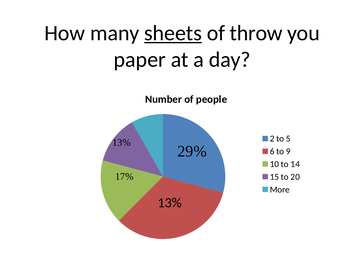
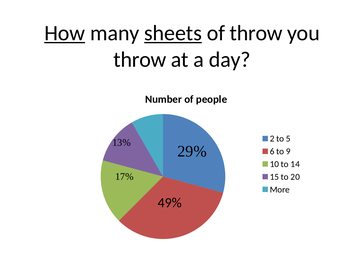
How underline: none -> present (65, 33)
paper: paper -> throw (140, 59)
13%: 13% -> 49% (170, 202)
